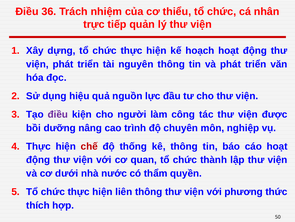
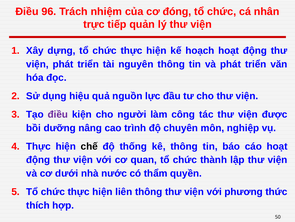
36: 36 -> 96 (49, 12)
thiểu: thiểu -> đóng (177, 12)
chế colour: red -> black (89, 146)
